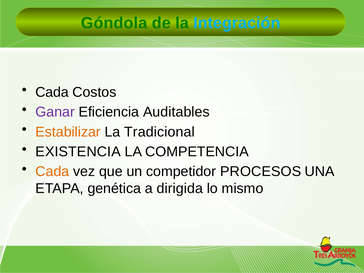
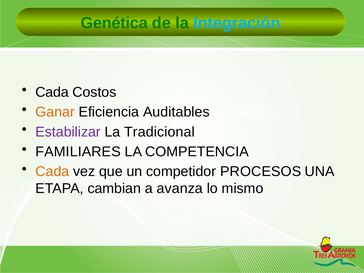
Góndola: Góndola -> Genética (114, 23)
Ganar colour: purple -> orange (55, 112)
Estabilizar colour: orange -> purple (68, 132)
EXISTENCIA: EXISTENCIA -> FAMILIARES (78, 152)
genética: genética -> cambian (114, 189)
dirigida: dirigida -> avanza (180, 189)
